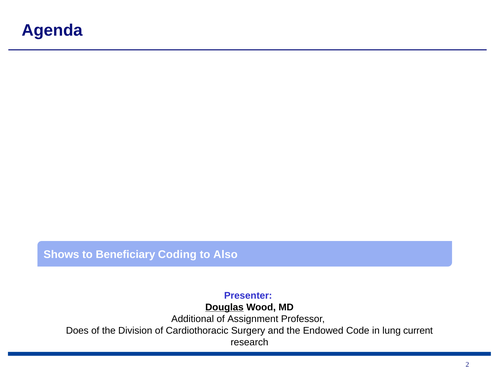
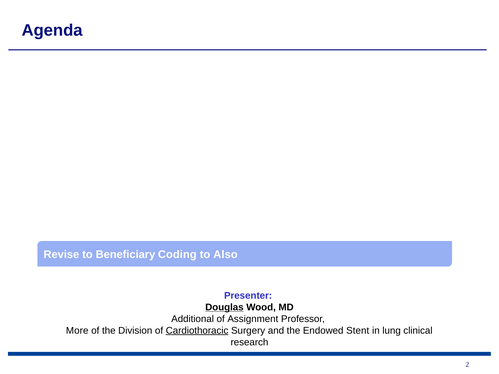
Shows: Shows -> Revise (61, 255)
Does: Does -> More (77, 331)
Cardiothoracic underline: none -> present (197, 331)
Code: Code -> Stent (358, 331)
current: current -> clinical (418, 331)
